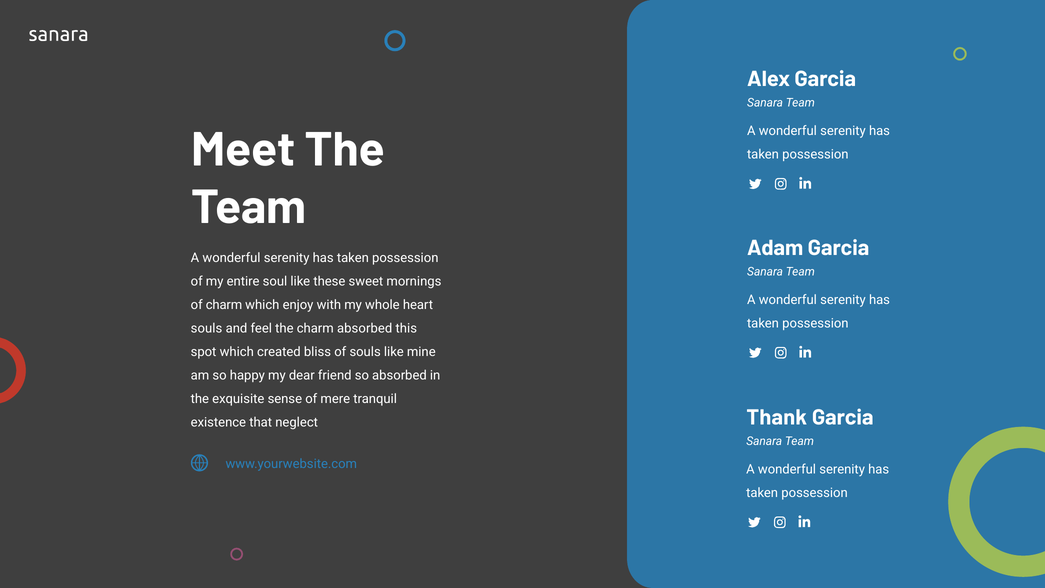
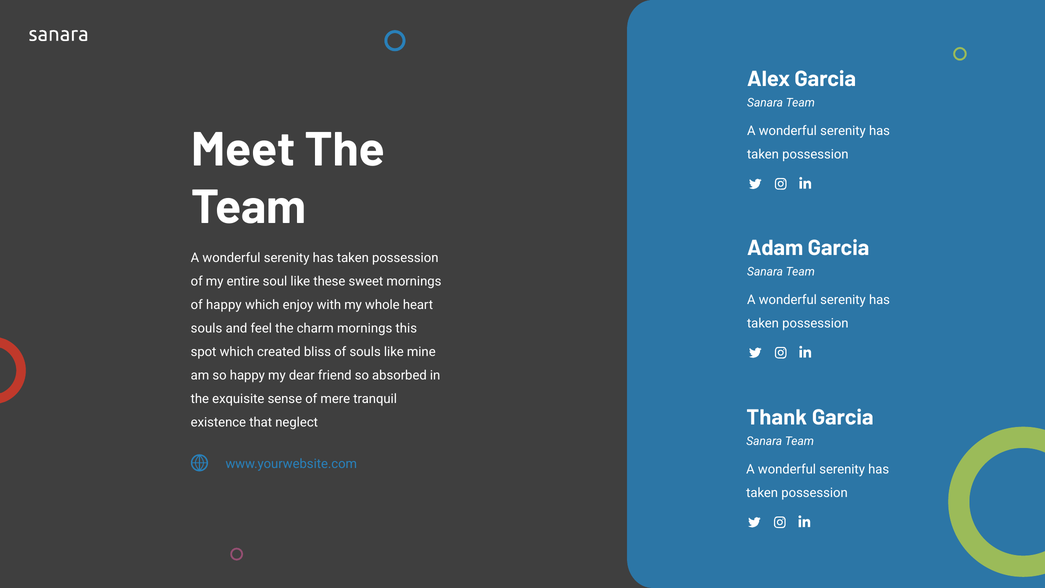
of charm: charm -> happy (224, 305)
charm absorbed: absorbed -> mornings (365, 328)
